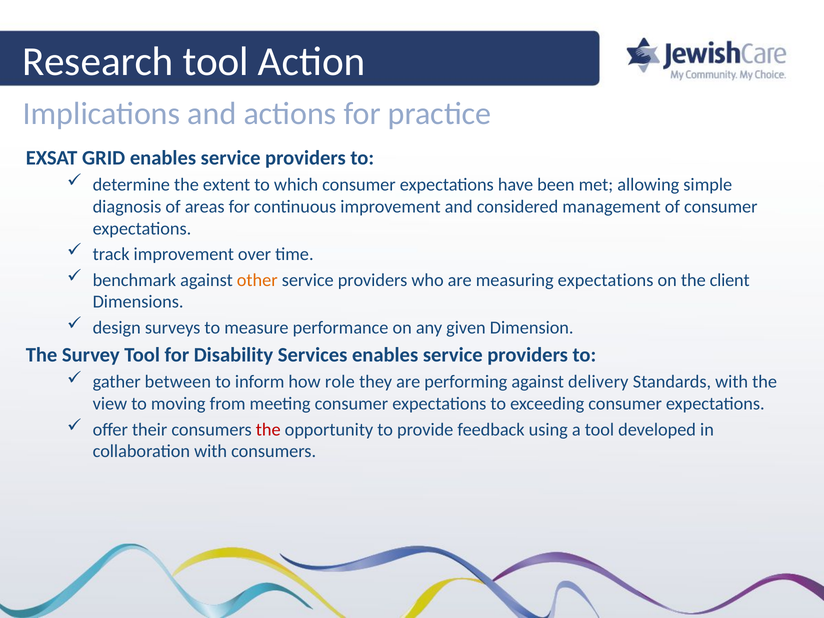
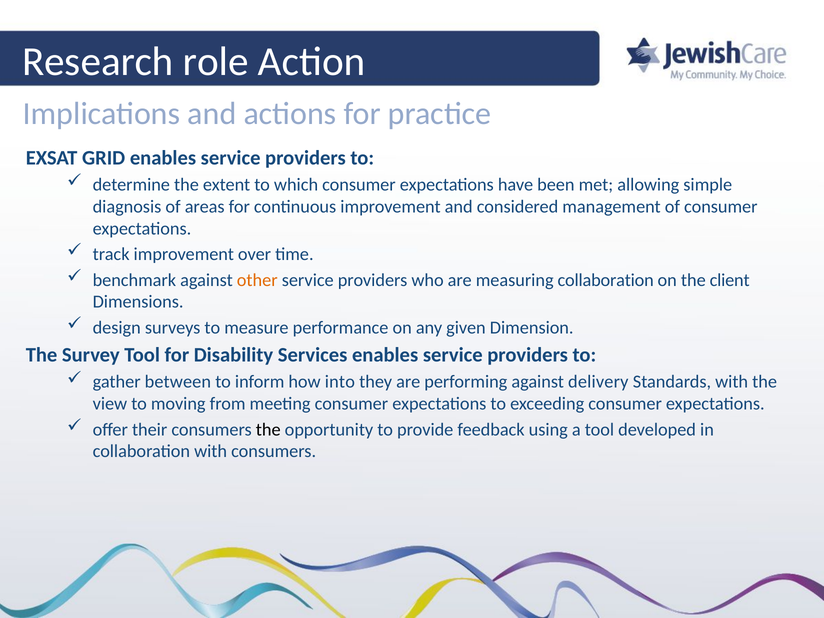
Research tool: tool -> role (216, 62)
measuring expectations: expectations -> collaboration (606, 280)
role: role -> into (340, 382)
the colour: red -> black (268, 429)
